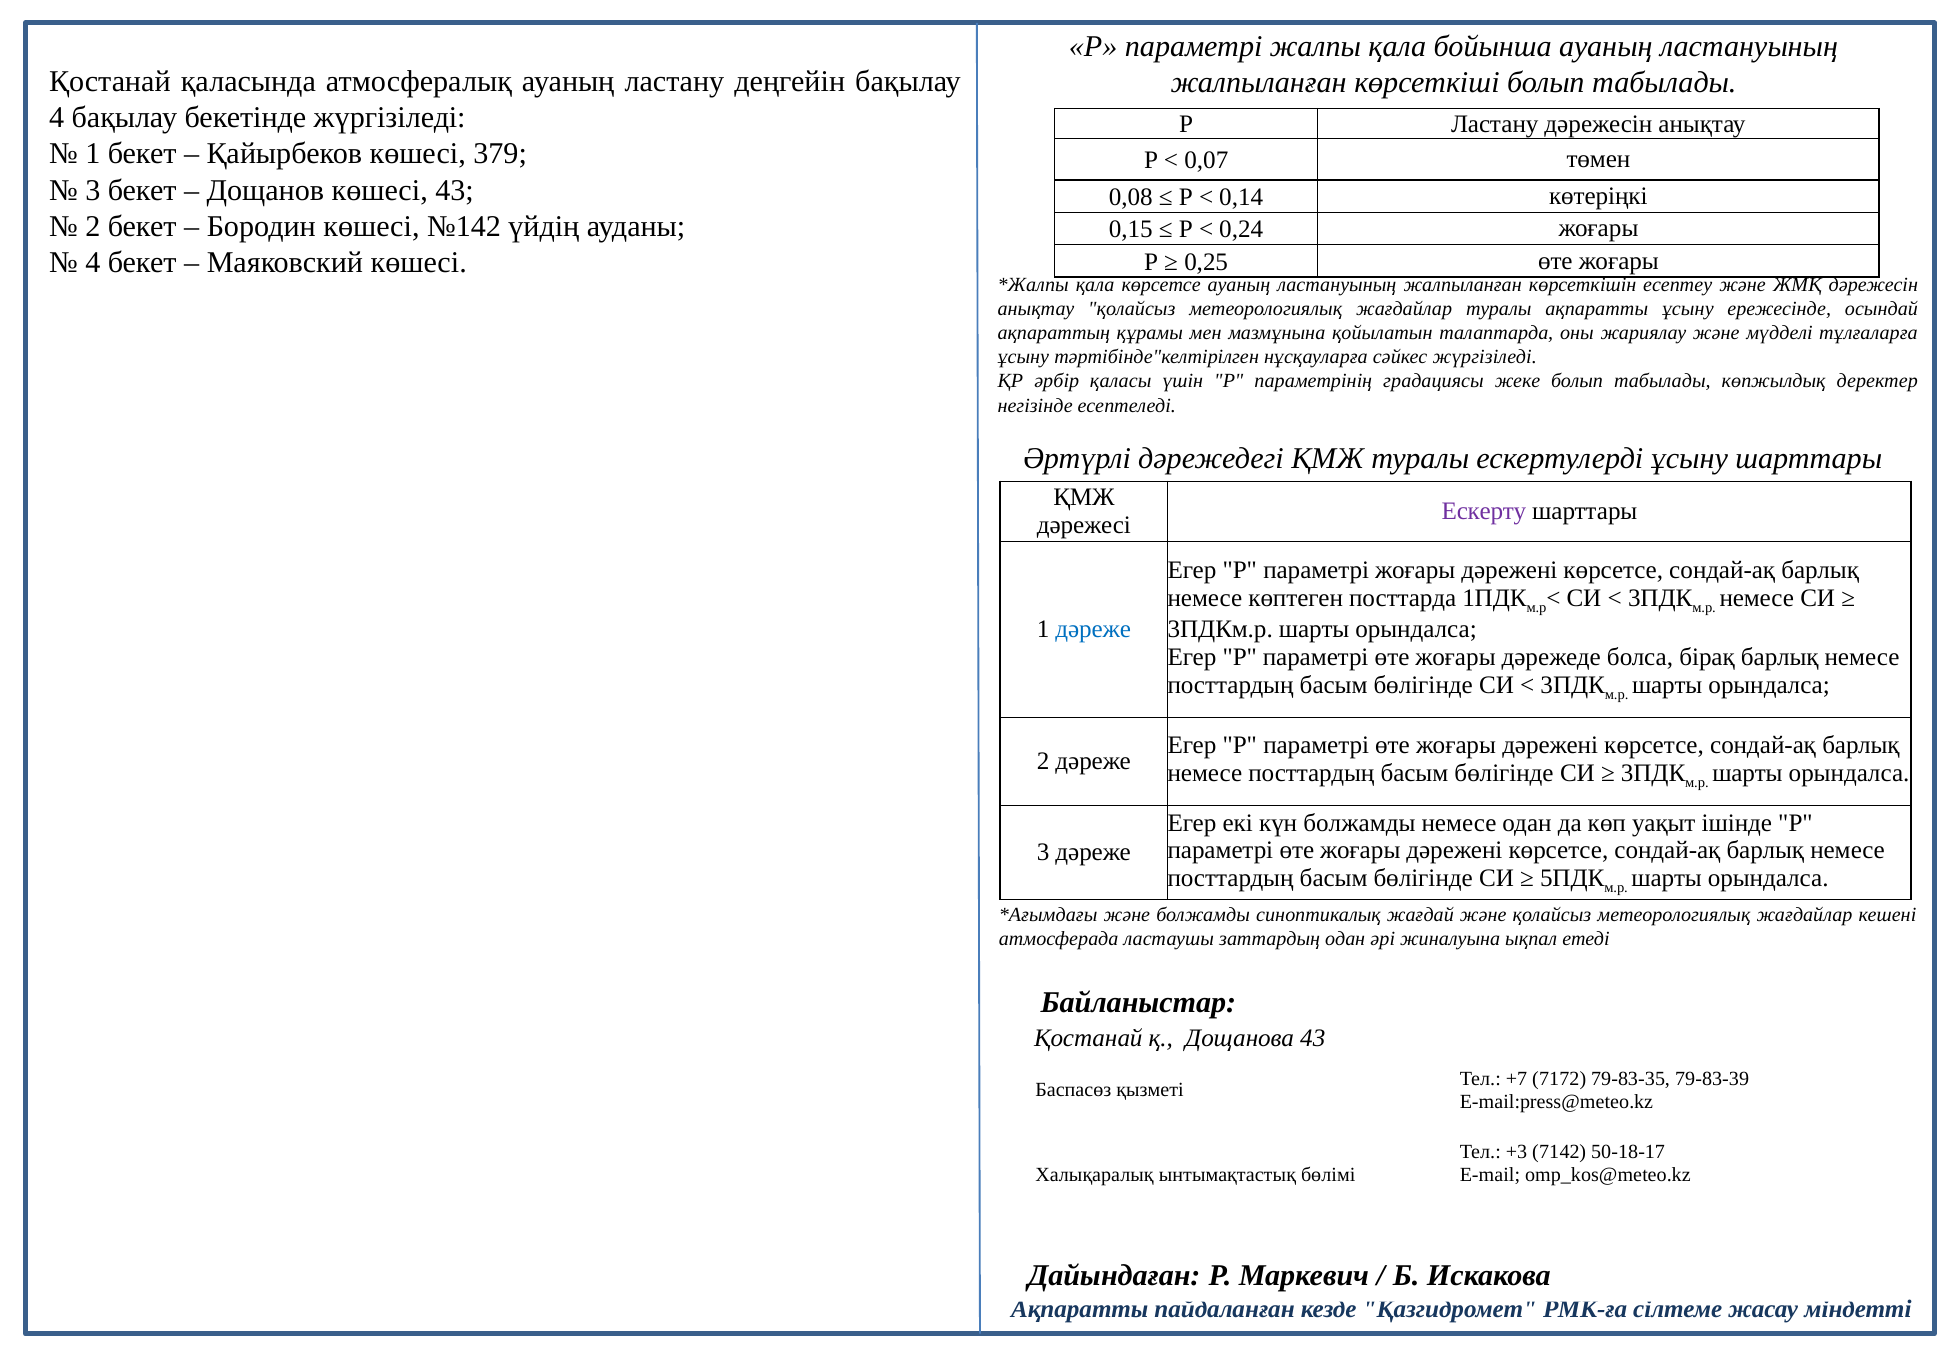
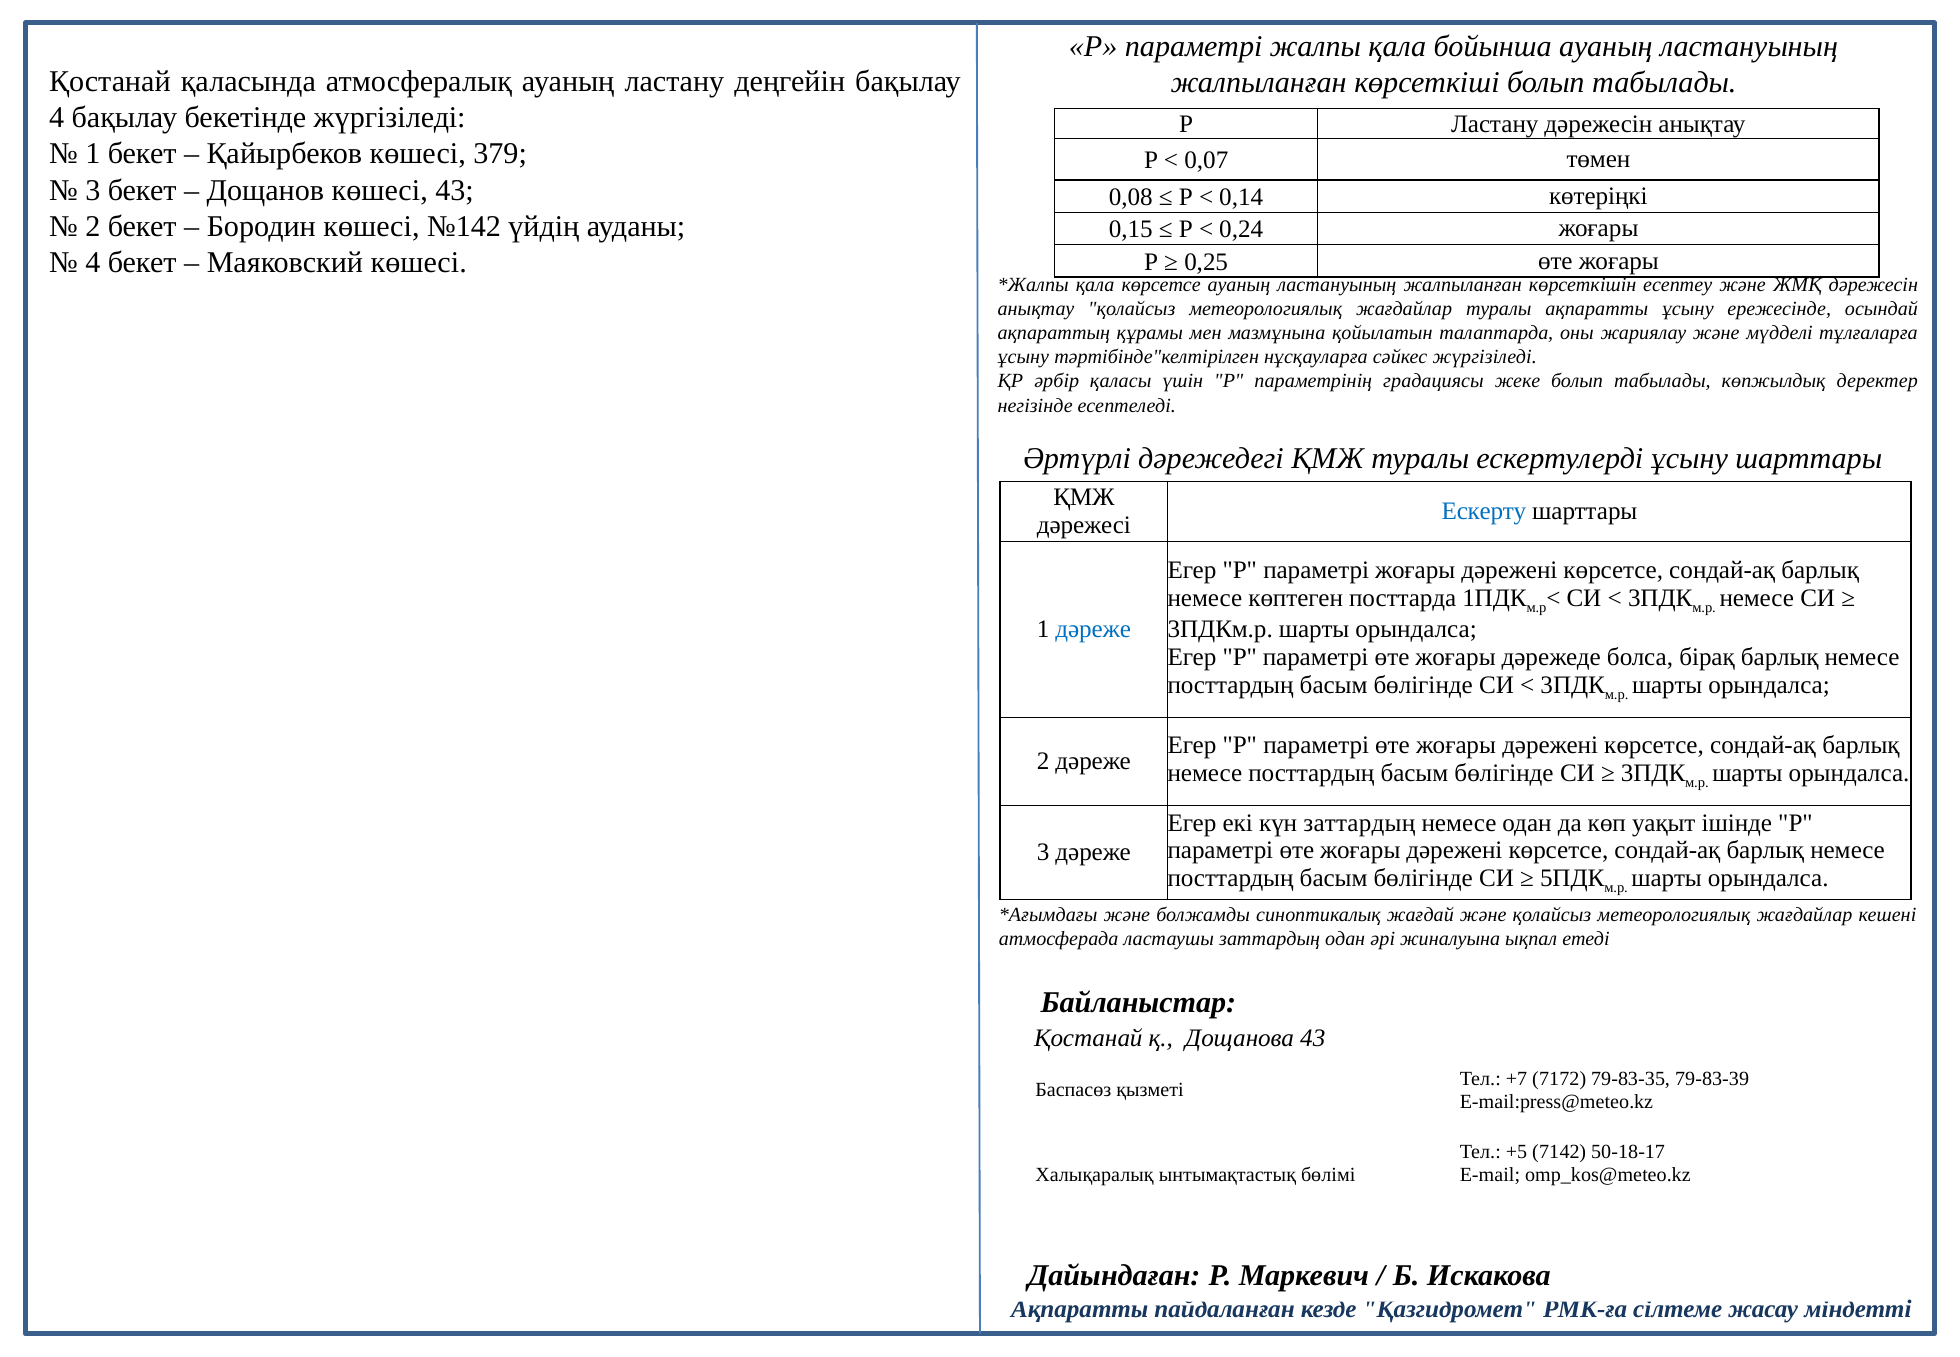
Ескерту colour: purple -> blue (1484, 511)
күн болжамды: болжамды -> заттардың (1359, 823)
+3: +3 -> +5 (1517, 1152)
